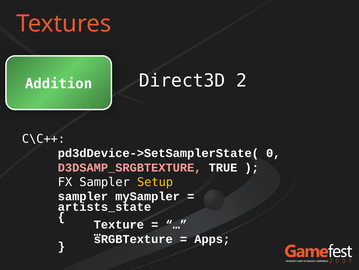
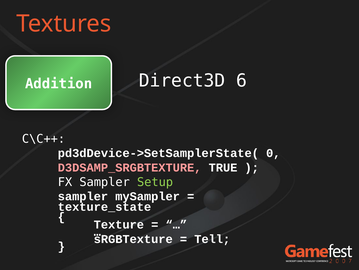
2: 2 -> 6 (241, 80)
Setup colour: yellow -> light green (155, 182)
artists_state: artists_state -> texture_state (104, 206)
Apps: Apps -> Tell (212, 238)
